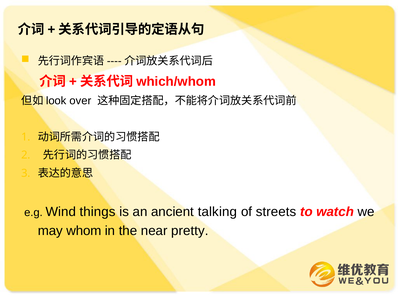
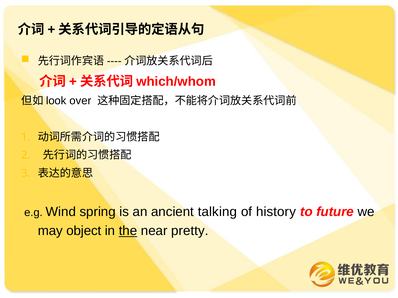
things: things -> spring (98, 212)
streets: streets -> history (276, 212)
watch: watch -> future (335, 212)
whom: whom -> object (84, 231)
the underline: none -> present (128, 231)
